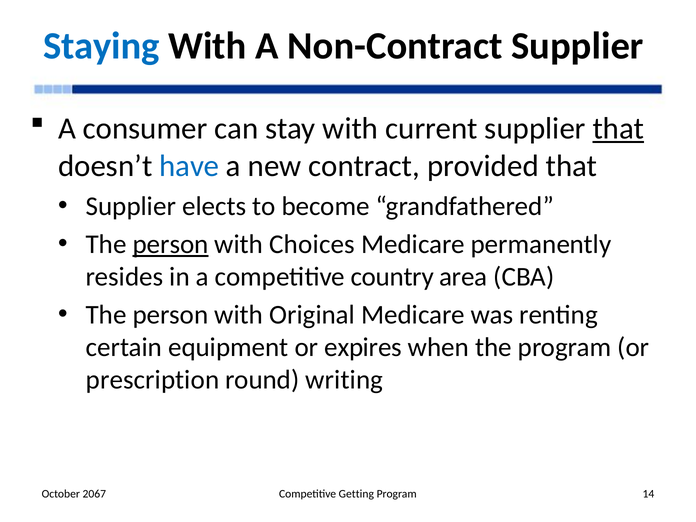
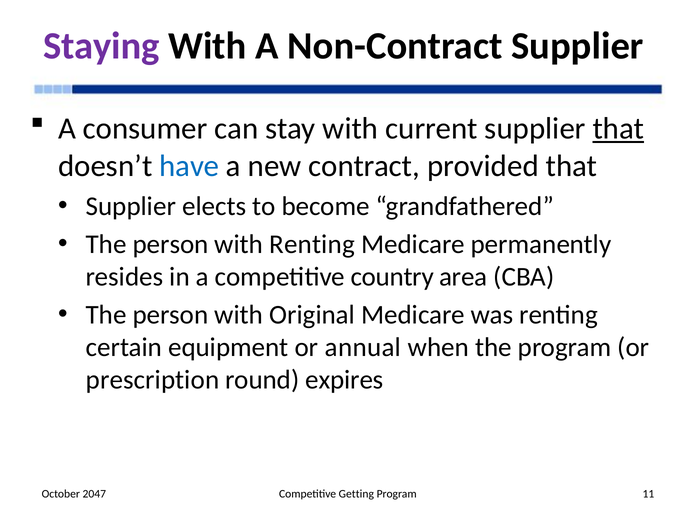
Staying colour: blue -> purple (101, 46)
person underline: present -> none (171, 244)
with Choices: Choices -> Renting (312, 244)
expires: expires -> annual (363, 347)
writing: writing -> expires (344, 380)
2067: 2067 -> 2047 (94, 494)
14: 14 -> 11 (648, 494)
